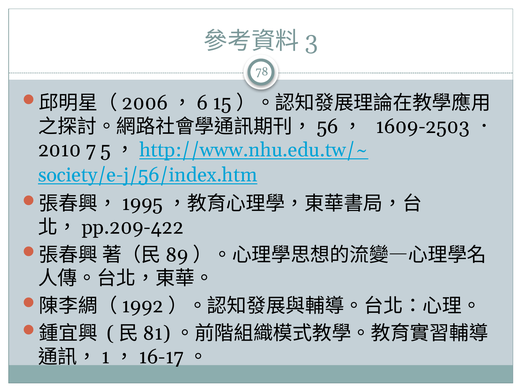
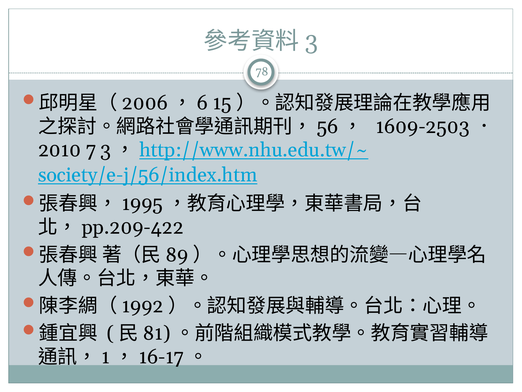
7 5: 5 -> 3 (106, 150)
